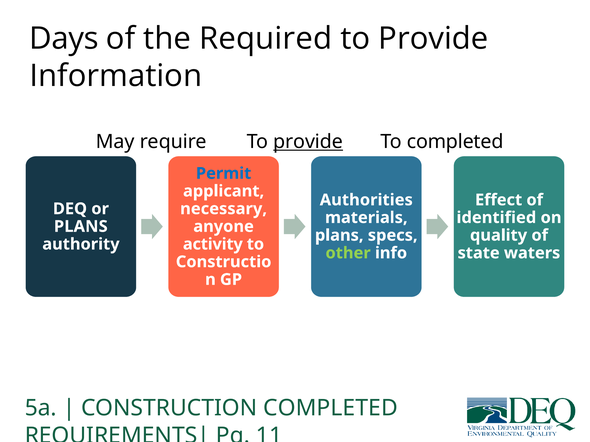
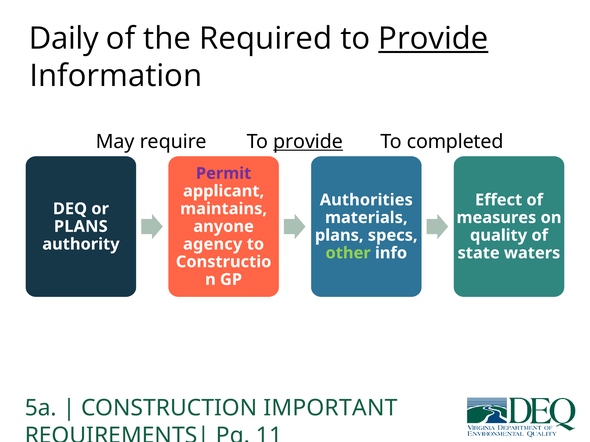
Days: Days -> Daily (64, 39)
Provide underline: none -> present (433, 39)
Permit colour: blue -> purple (224, 174)
necessary: necessary -> maintains (224, 209)
identified: identified -> measures (496, 218)
activity: activity -> agency (213, 244)
CONSTRUCTION COMPLETED: COMPLETED -> IMPORTANT (330, 408)
